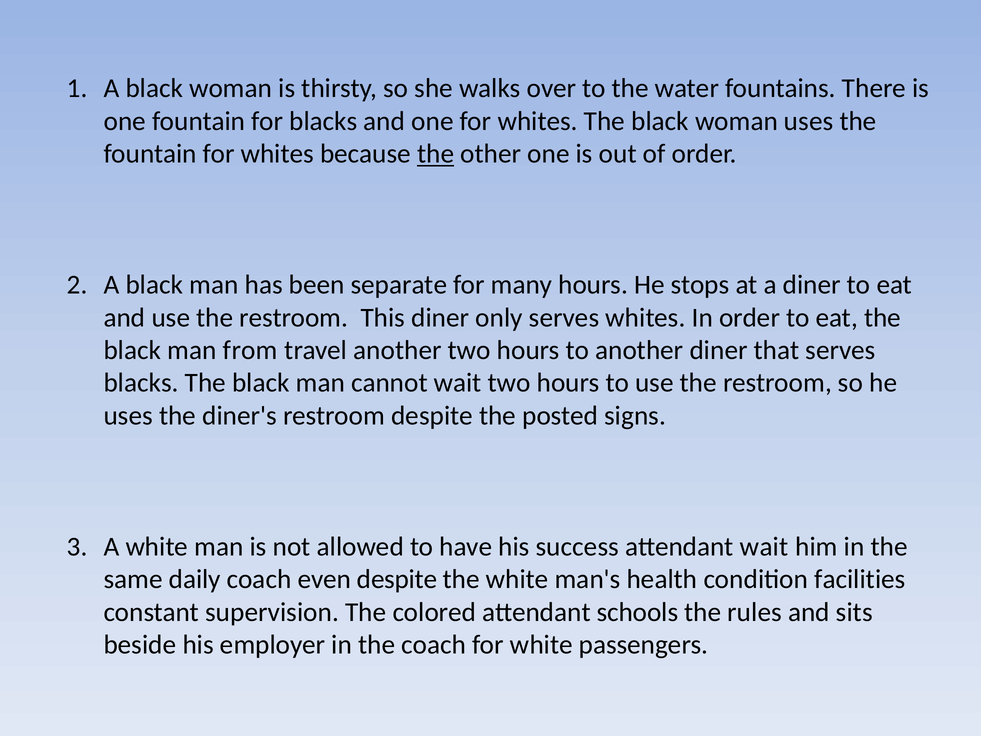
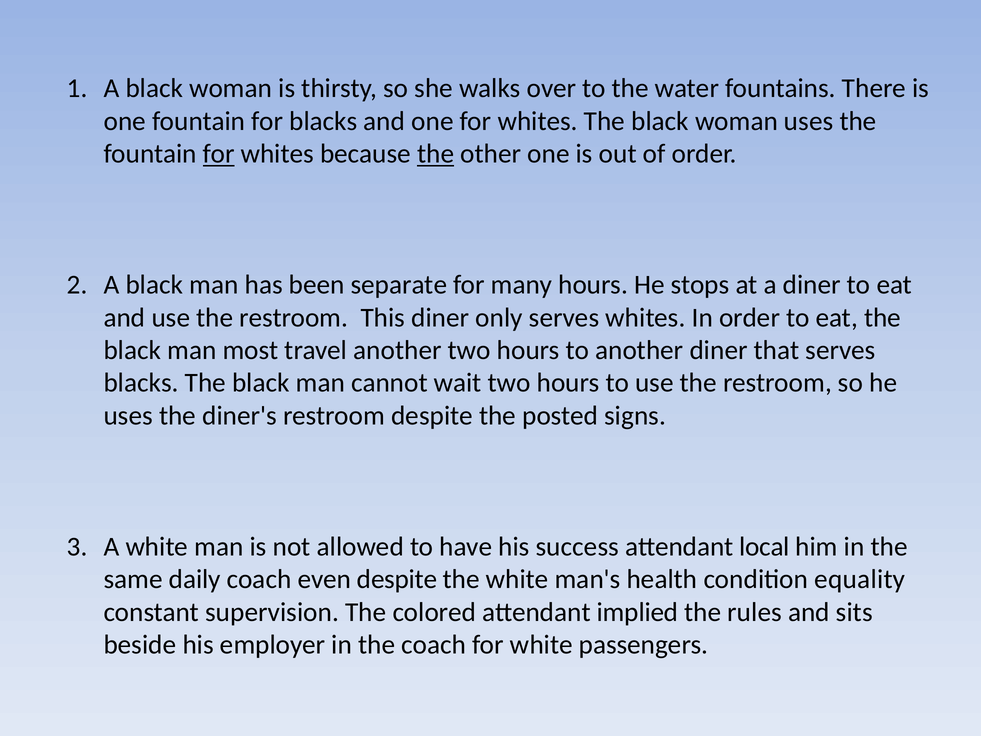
for underline: none -> present (219, 154)
from: from -> most (251, 350)
attendant wait: wait -> local (765, 546)
facilities: facilities -> equality (860, 579)
schools: schools -> implied (638, 612)
